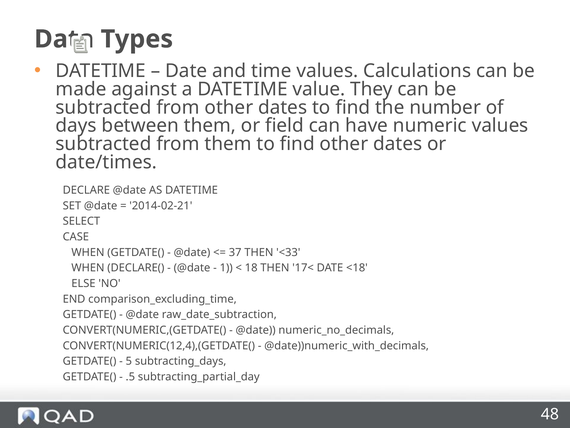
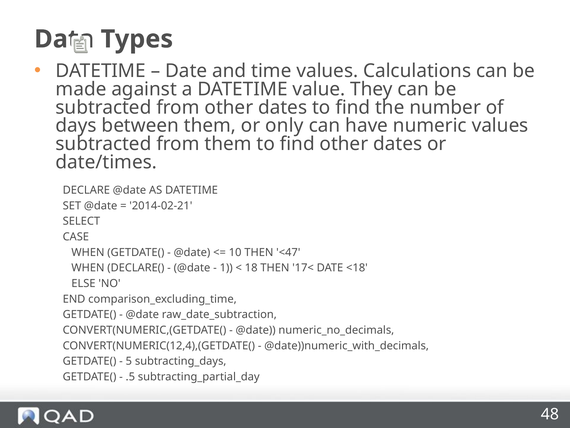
field: field -> only (284, 126)
37: 37 -> 10 (235, 252)
<33: <33 -> <47 (288, 252)
